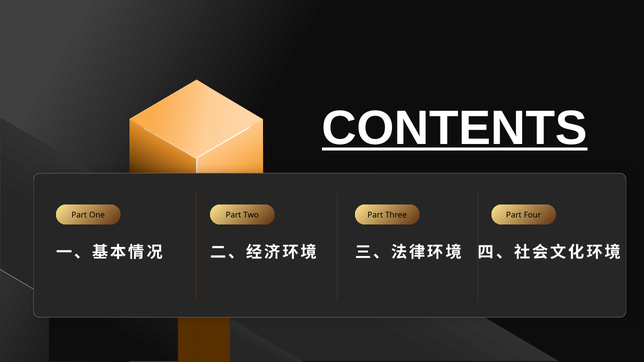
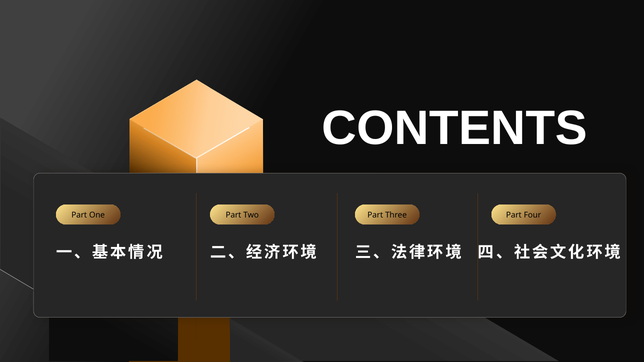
CONTENTS underline: present -> none (455, 128)
